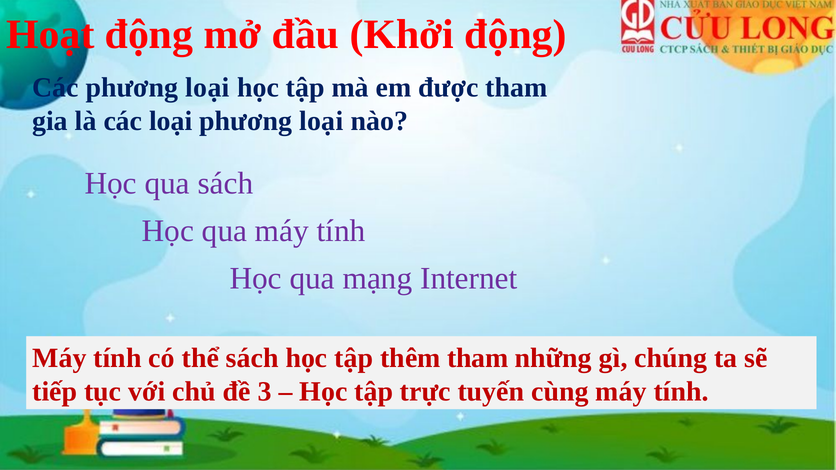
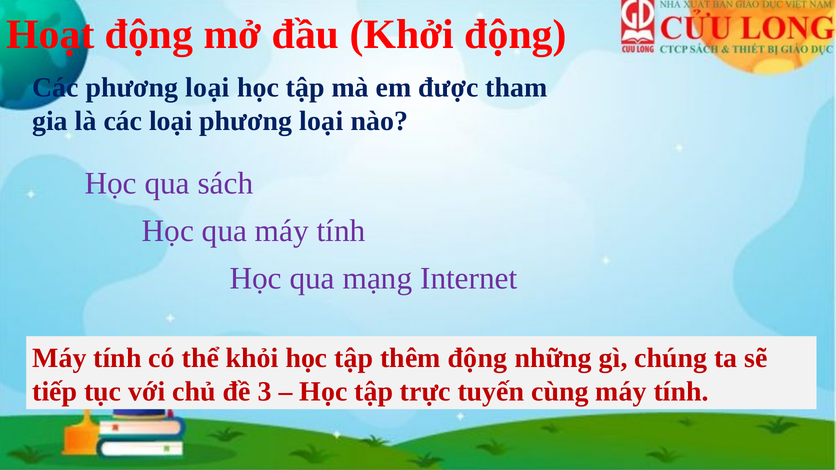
thể sách: sách -> khỏi (252, 358)
thêm tham: tham -> động (477, 358)
